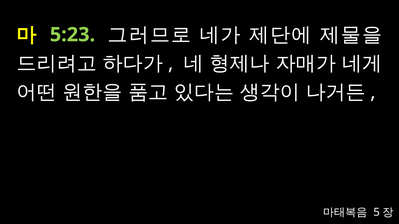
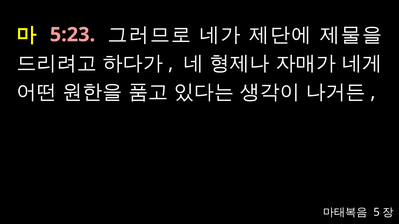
5:23 colour: light green -> pink (72, 35)
